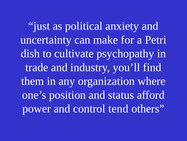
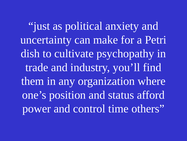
tend: tend -> time (118, 108)
